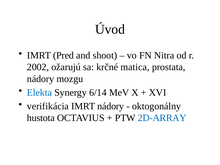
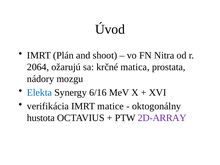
Pred: Pred -> Plán (63, 55)
2002: 2002 -> 2064 (38, 67)
6/14: 6/14 -> 6/16 (98, 92)
IMRT nádory: nádory -> matice (111, 106)
2D-ARRAY colour: blue -> purple (162, 118)
